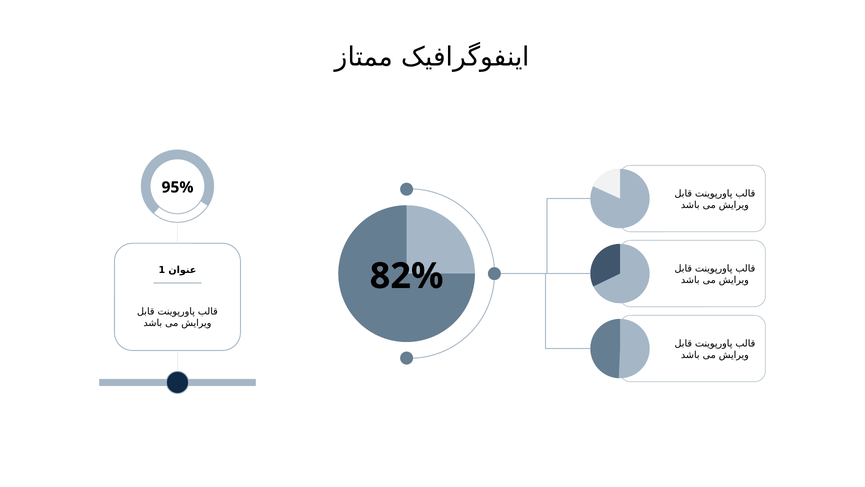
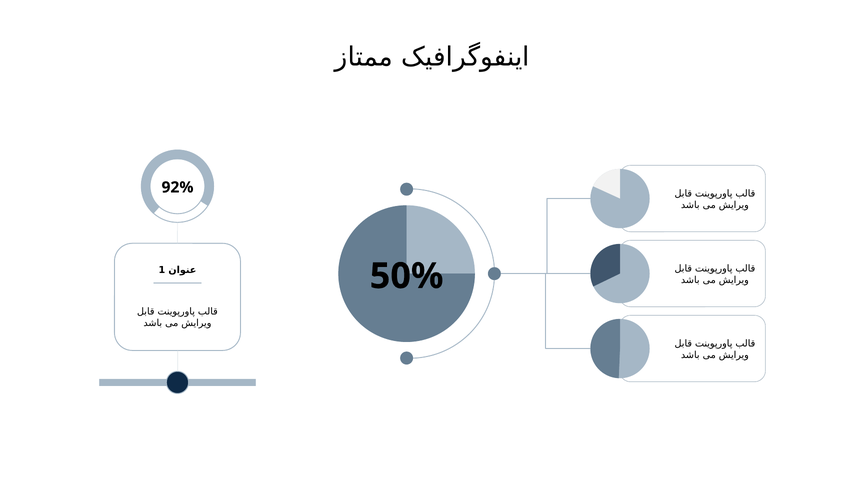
95%: 95% -> 92% (177, 187)
82%: 82% -> 50% (407, 276)
